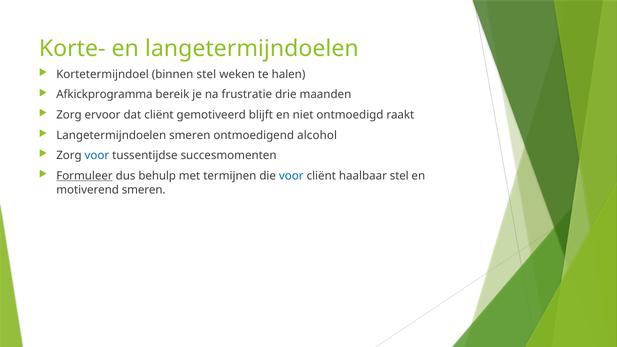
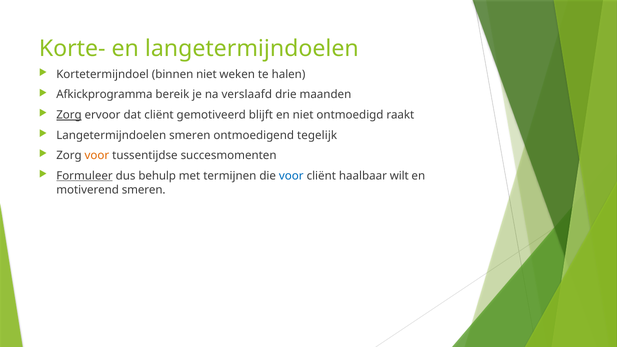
binnen stel: stel -> niet (206, 74)
frustratie: frustratie -> verslaafd (247, 95)
Zorg underline: none -> present (69, 115)
alcohol: alcohol -> tegelijk (317, 135)
voor colour: blue -> orange (97, 156)
haalbaar stel: stel -> wilt (399, 176)
